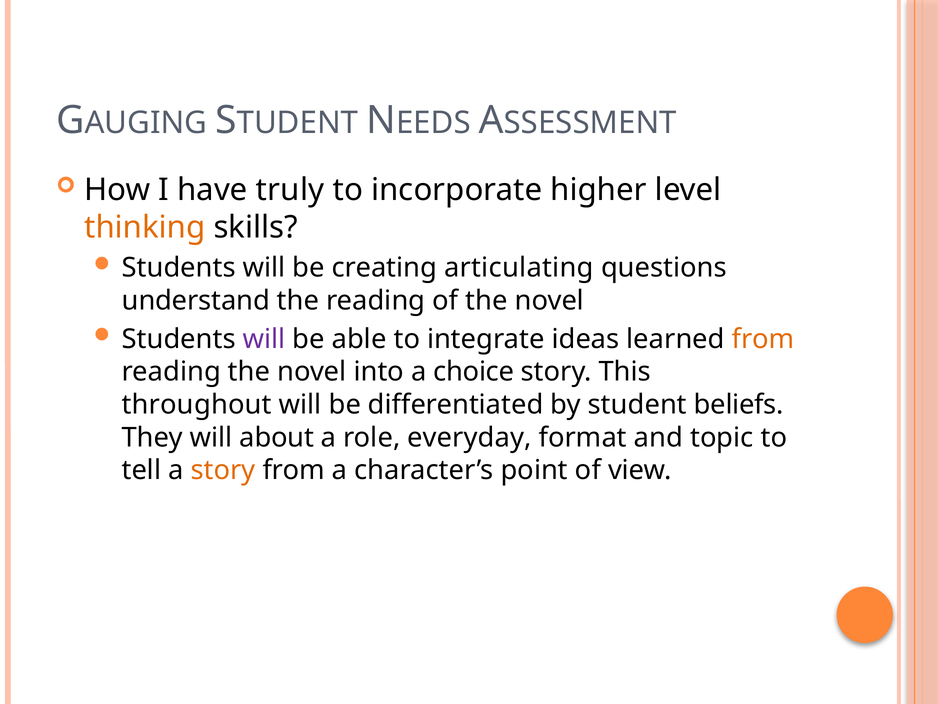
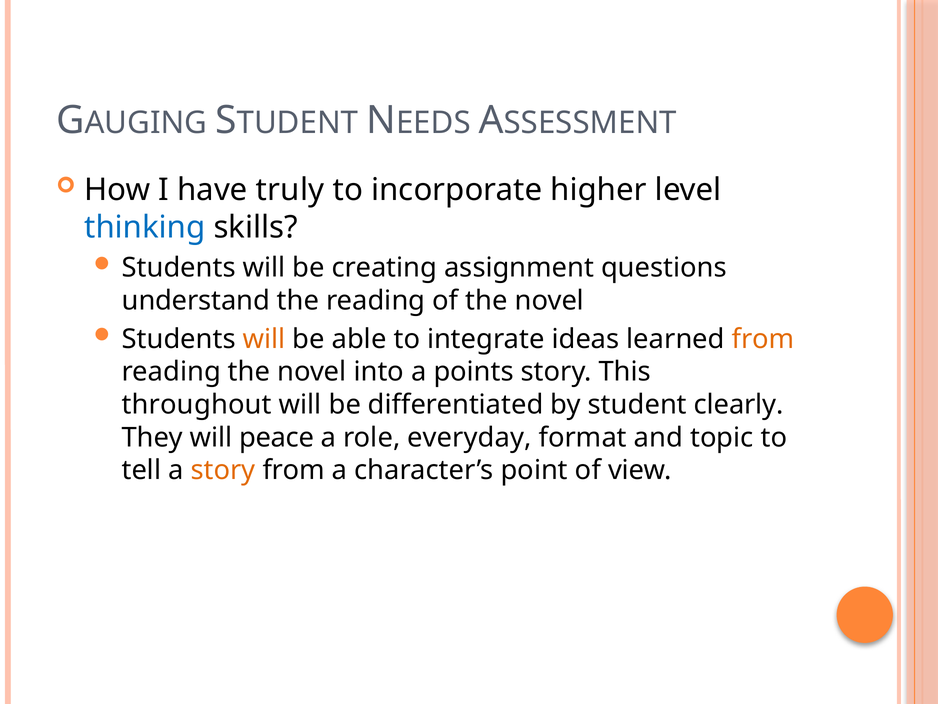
thinking colour: orange -> blue (145, 227)
articulating: articulating -> assignment (519, 268)
will colour: purple -> orange (264, 339)
choice: choice -> points (474, 372)
beliefs: beliefs -> clearly (739, 404)
about: about -> peace (277, 437)
